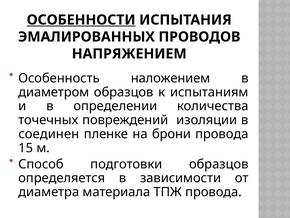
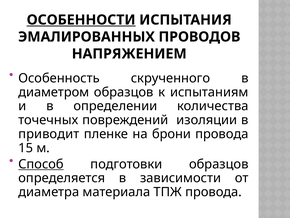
наложением: наложением -> скрученного (170, 78)
соединен: соединен -> приводит (49, 134)
Способ underline: none -> present (41, 164)
